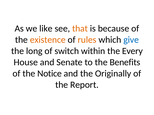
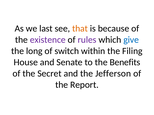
like: like -> last (46, 29)
existence colour: orange -> purple (48, 40)
rules colour: orange -> purple (87, 40)
Every: Every -> Filing (132, 51)
Notice: Notice -> Secret (49, 74)
Originally: Originally -> Jefferson (113, 74)
